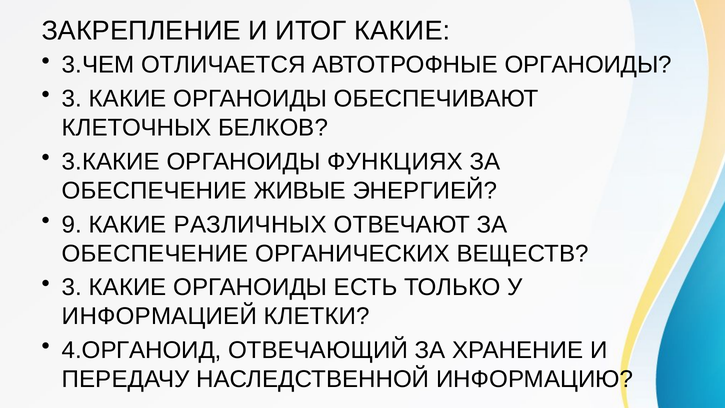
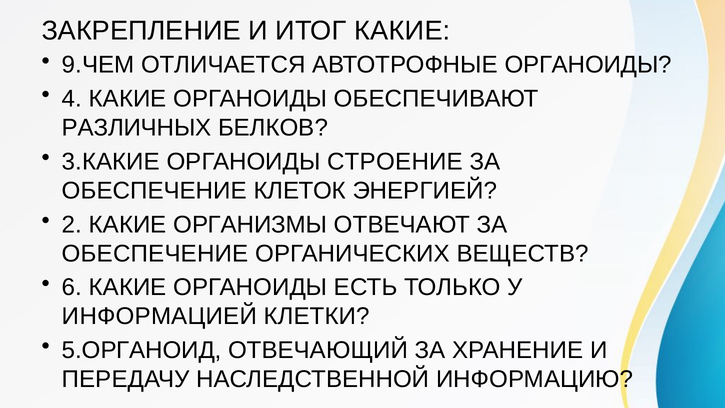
3.ЧЕМ: 3.ЧЕМ -> 9.ЧЕМ (98, 65)
3: 3 -> 4 (72, 99)
КЛЕТОЧНЫХ: КЛЕТОЧНЫХ -> РАЗЛИЧНЫХ (137, 128)
ФУНКЦИЯХ: ФУНКЦИЯХ -> СТРОЕНИЕ (395, 162)
ЖИВЫЕ: ЖИВЫЕ -> КЛЕТОК (300, 191)
9: 9 -> 2 (72, 224)
РАЗЛИЧНЫХ: РАЗЛИЧНЫХ -> ОРГАНИЗМЫ (250, 224)
3: 3 -> 6 (72, 287)
4.ОРГАНОИД: 4.ОРГАНОИД -> 5.ОРГАНОИД (142, 350)
